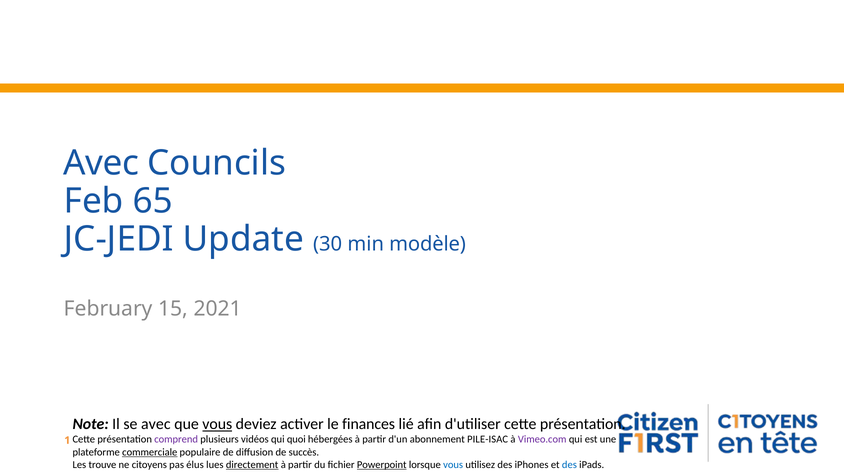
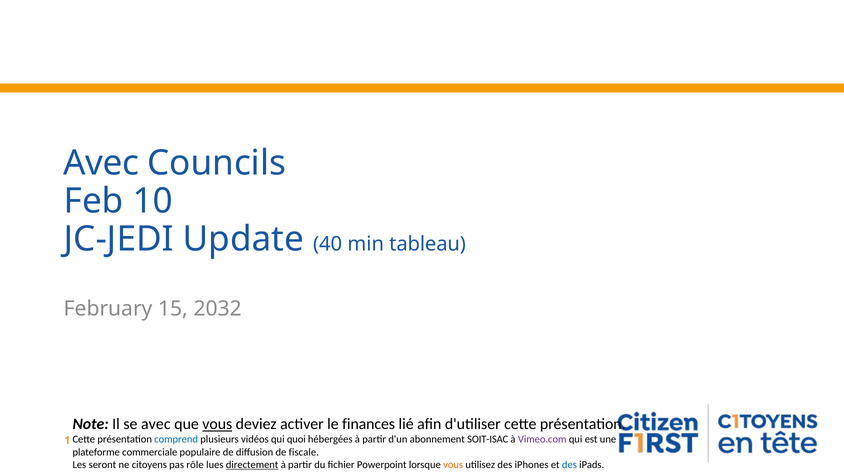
65: 65 -> 10 (153, 201)
30: 30 -> 40 (328, 244)
modèle: modèle -> tableau (428, 244)
2021: 2021 -> 2032 (218, 309)
comprend colour: purple -> blue (176, 439)
PILE-ISAC: PILE-ISAC -> SOIT-ISAC (488, 439)
commerciale underline: present -> none (150, 452)
succès: succès -> fiscale (304, 452)
trouve: trouve -> seront (102, 465)
élus: élus -> rôle (195, 465)
Powerpoint underline: present -> none (382, 465)
vous colour: blue -> orange (453, 465)
